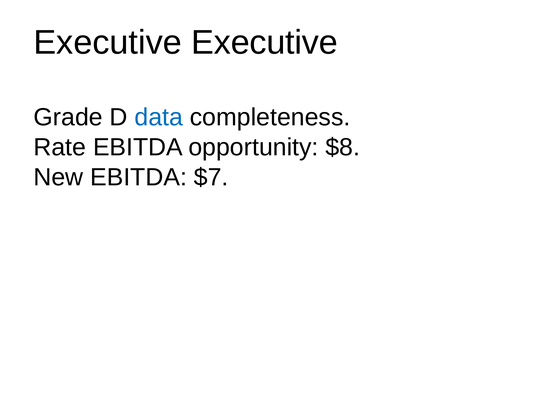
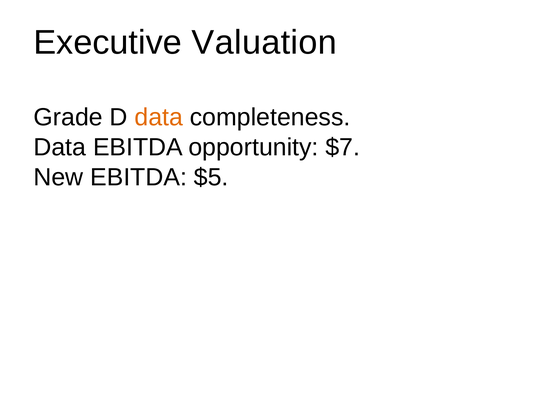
Executive Executive: Executive -> Valuation (264, 43)
data colour: blue -> orange (159, 117)
Rate: Rate -> Data (60, 147)
$8: $8 -> $7 (343, 147)
$7: $7 -> $5 (211, 177)
